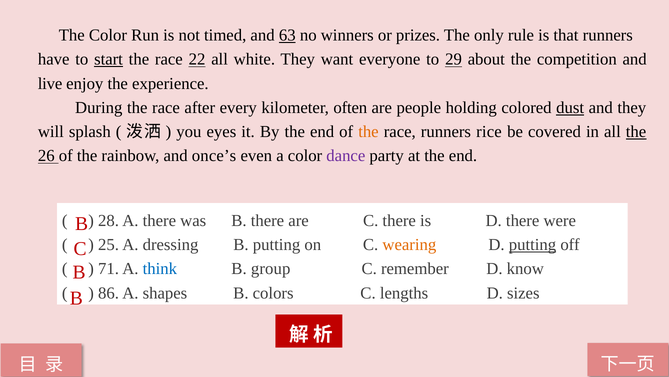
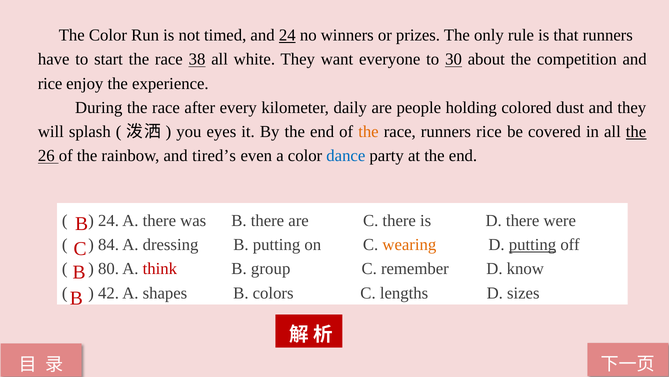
and 63: 63 -> 24 (287, 35)
start underline: present -> none (109, 59)
22: 22 -> 38 (197, 59)
29: 29 -> 30 (454, 59)
live: live -> rice (50, 83)
often: often -> daily (350, 107)
dust underline: present -> none (570, 107)
once’s: once’s -> tired’s (214, 156)
dance colour: purple -> blue (346, 156)
28: 28 -> 24 (109, 220)
25: 25 -> 84 (109, 244)
71: 71 -> 80 (109, 268)
think colour: blue -> red (160, 268)
86: 86 -> 42 (109, 293)
